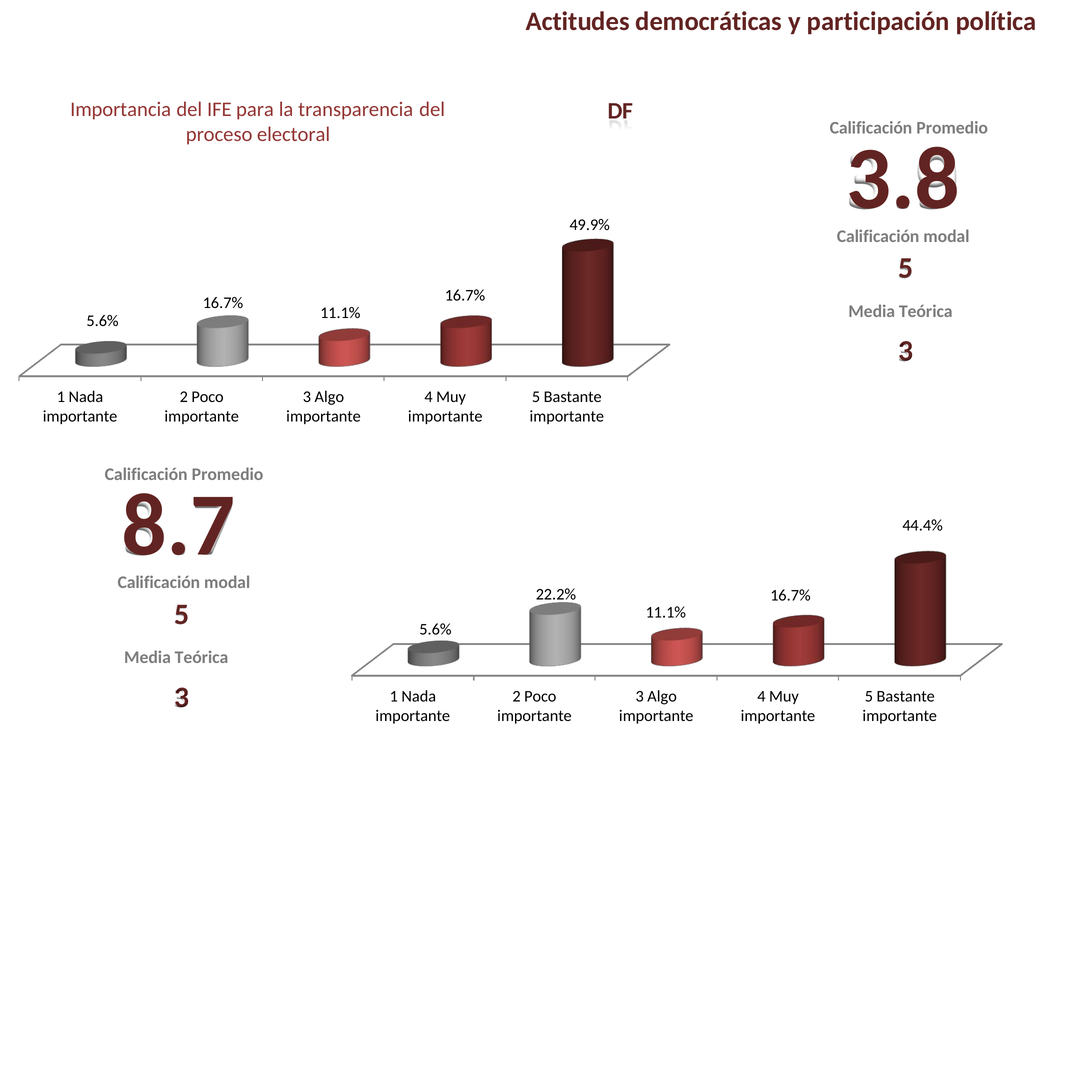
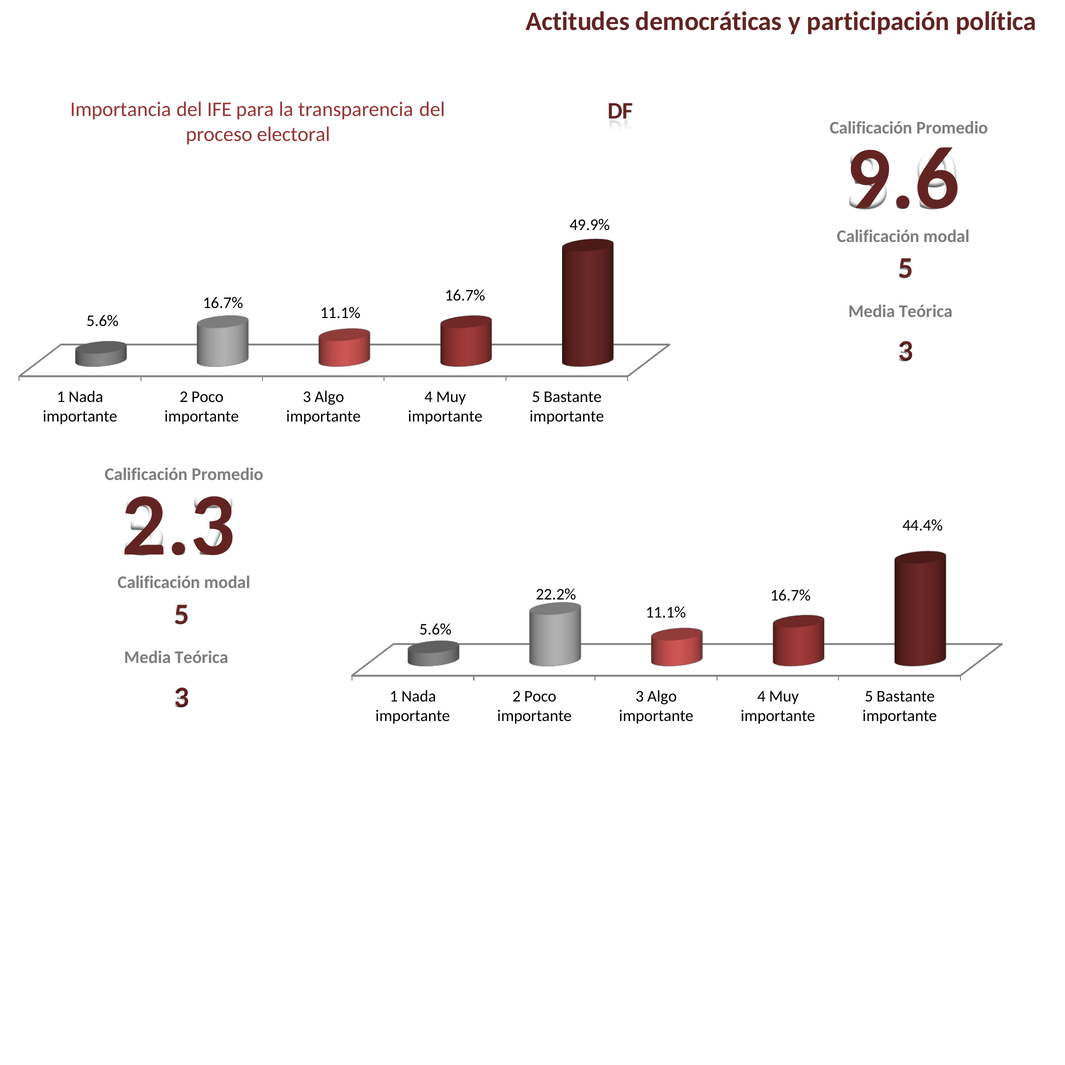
3.8: 3.8 -> 9.6 (903, 179)
8.7: 8.7 -> 2.3 (179, 525)
